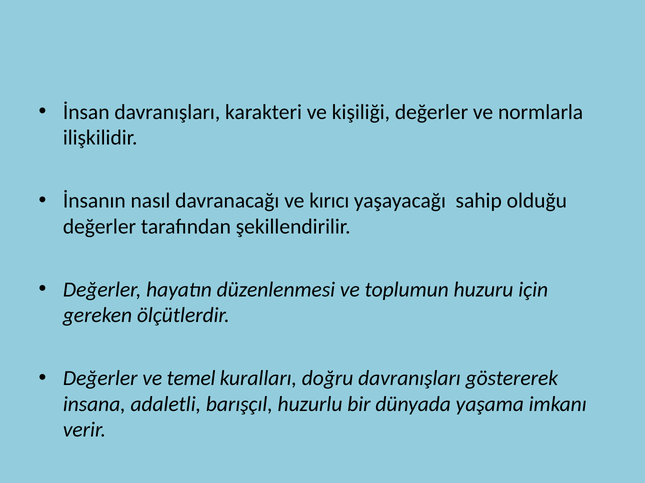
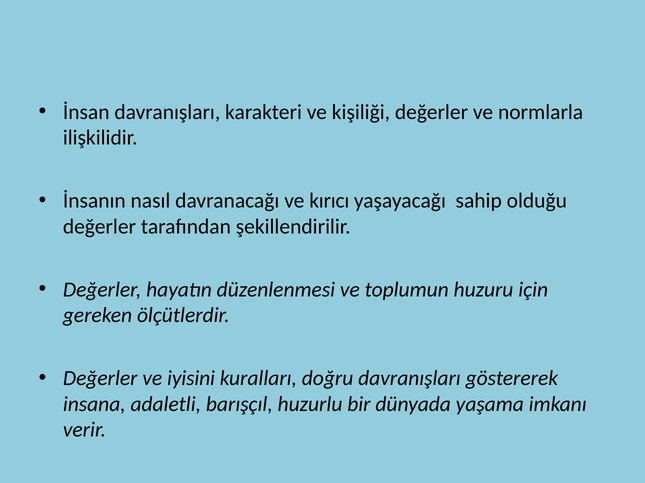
temel: temel -> iyisini (191, 379)
